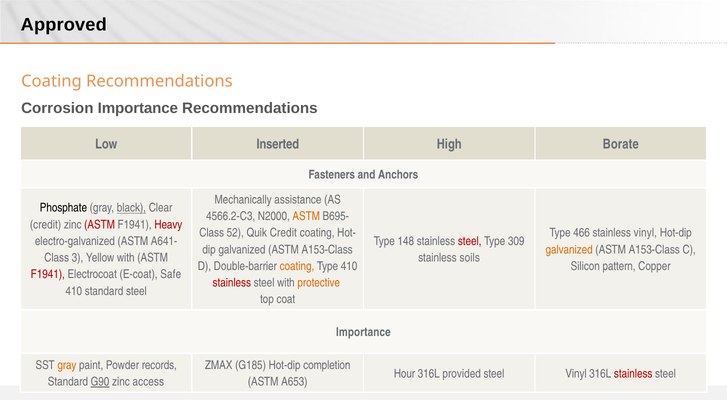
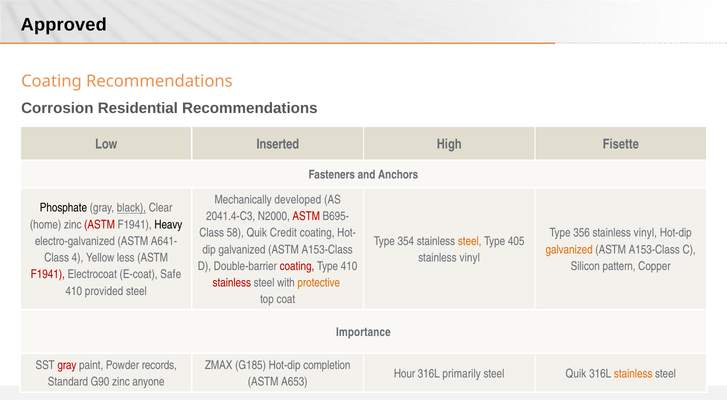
Corrosion Importance: Importance -> Residential (138, 108)
Borate: Borate -> Fisette (621, 144)
assistance: assistance -> developed (298, 200)
4566.2-C3: 4566.2-C3 -> 2041.4-C3 (231, 216)
ASTM colour: orange -> red (306, 216)
credit: credit -> home (46, 225)
Heavy colour: red -> black (168, 225)
52: 52 -> 58 (235, 233)
466: 466 -> 356 (582, 233)
148: 148 -> 354 (406, 241)
steel colour: red -> orange (470, 241)
309: 309 -> 405 (516, 241)
3: 3 -> 4 (78, 258)
Yellow with: with -> less (126, 258)
soils: soils -> vinyl (470, 258)
coating colour: orange -> red (297, 266)
410 standard: standard -> provided (104, 291)
gray colour: orange -> red (67, 365)
provided: provided -> primarily (462, 373)
steel Vinyl: Vinyl -> Quik (576, 373)
stainless colour: red -> orange (633, 373)
G90 underline: present -> none (100, 382)
access: access -> anyone (148, 382)
